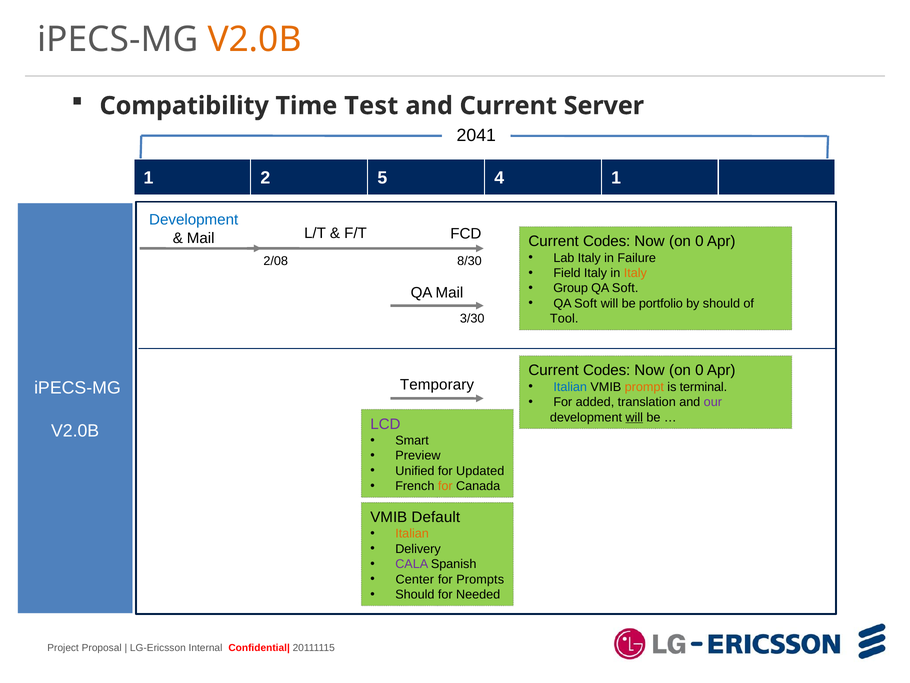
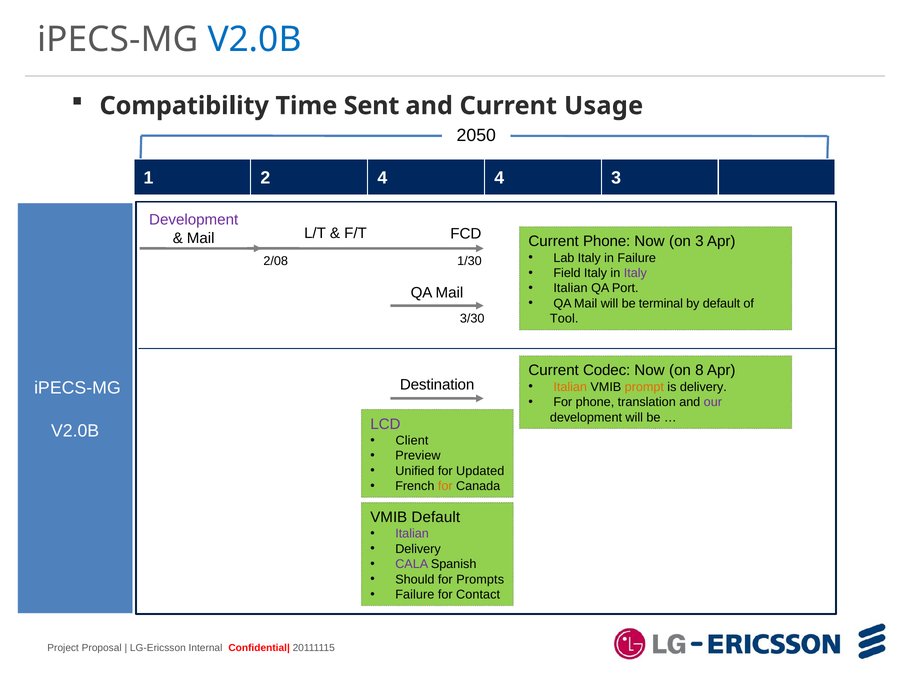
V2.0B colour: orange -> blue (255, 40)
Test: Test -> Sent (371, 106)
Server: Server -> Usage (604, 106)
2041: 2041 -> 2050 (476, 135)
2 5: 5 -> 4 (382, 178)
4 1: 1 -> 3 (616, 178)
Development colour: blue -> purple (194, 220)
Codes: Codes -> Phone (607, 241)
0: 0 -> 3 (699, 241)
8/30: 8/30 -> 1/30 (469, 261)
Italy colour: orange -> purple (635, 273)
Group: Group -> Italian (571, 288)
Soft: Soft -> Port (625, 288)
Soft: Soft -> Mail (586, 303)
portfolio: portfolio -> terminal (661, 303)
by should: should -> default (721, 303)
Codes: Codes -> Codec (607, 370)
0: 0 -> 8 (699, 370)
Temporary: Temporary -> Destination (437, 385)
Italian colour: blue -> orange (570, 387)
is terminal: terminal -> delivery (703, 387)
For added: added -> phone (595, 402)
will underline: present -> none (634, 417)
Smart: Smart -> Client (412, 440)
Italian colour: orange -> purple (412, 533)
Center: Center -> Should (415, 579)
Should: Should -> Failure (415, 594)
Needed: Needed -> Contact (478, 594)
